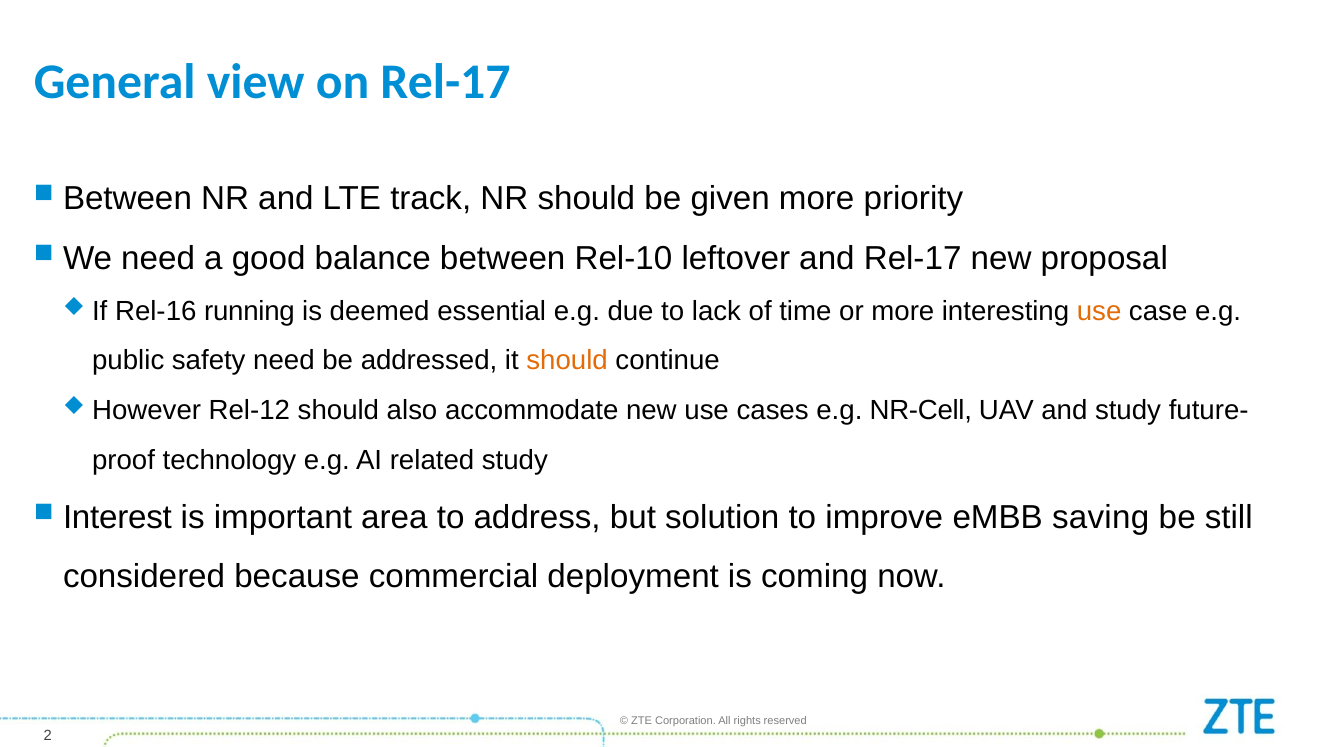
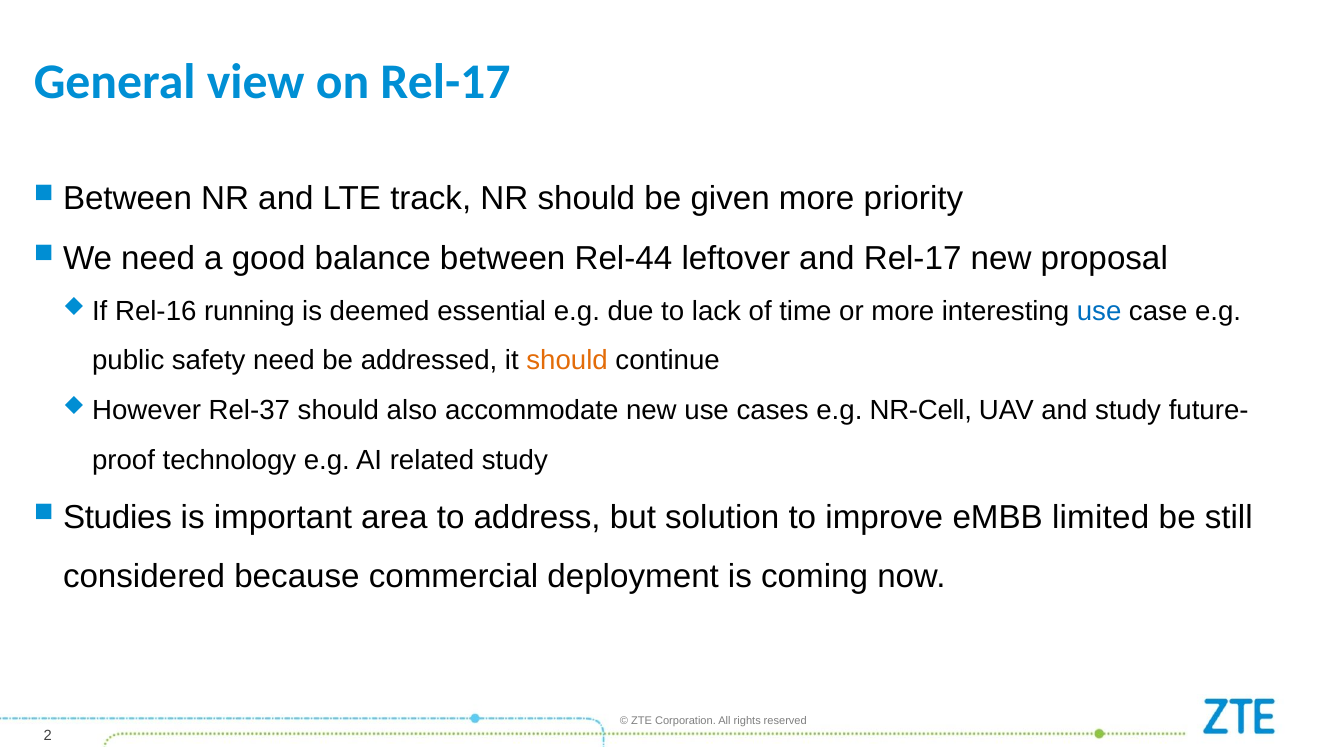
Rel-10: Rel-10 -> Rel-44 (623, 258)
use colour: orange -> blue (1099, 311)
Rel-12: Rel-12 -> Rel-37 (249, 410)
Interest: Interest -> Studies (117, 517)
saving: saving -> limited (1101, 517)
